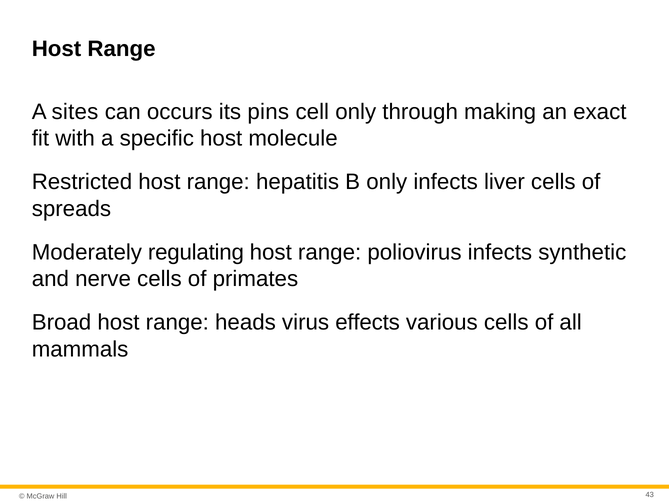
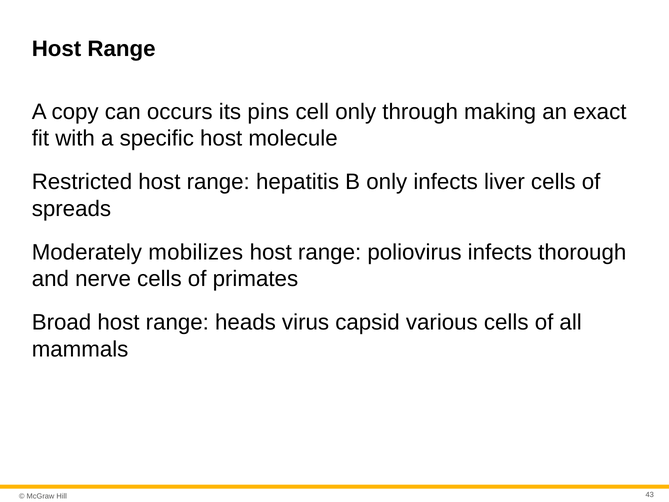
sites: sites -> copy (75, 112)
regulating: regulating -> mobilizes (196, 252)
synthetic: synthetic -> thorough (582, 252)
effects: effects -> capsid (367, 322)
